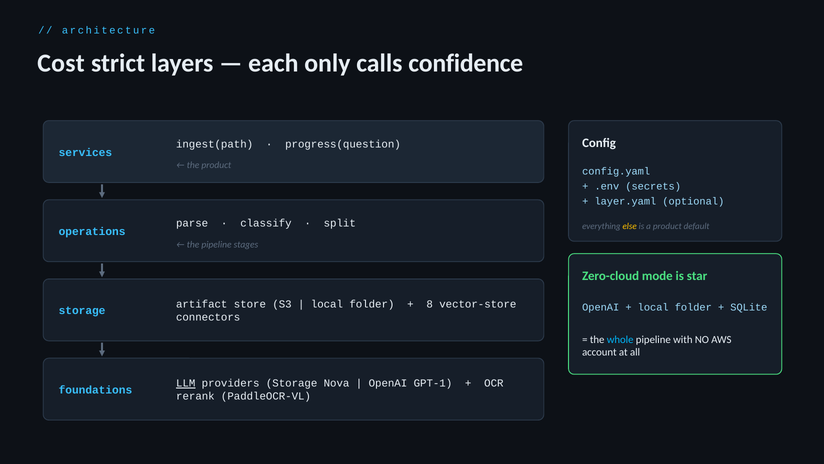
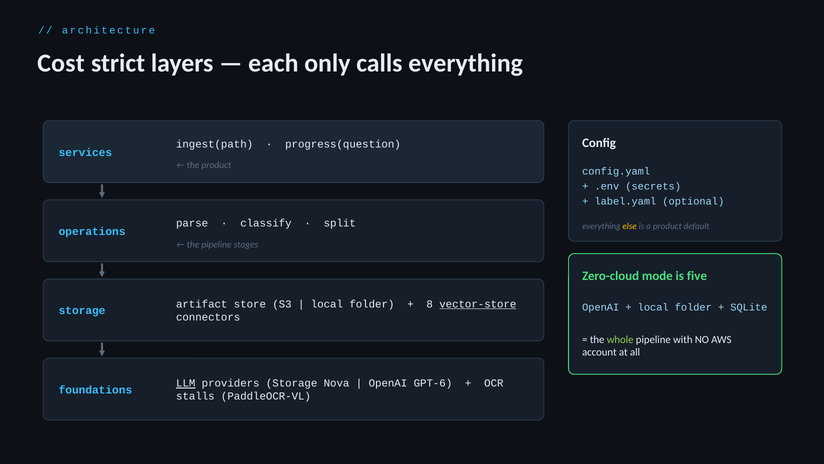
calls confidence: confidence -> everything (466, 63)
layer.yaml: layer.yaml -> label.yaml (625, 201)
star: star -> five (697, 276)
vector-store underline: none -> present (478, 304)
whole colour: light blue -> light green (620, 339)
GPT-1: GPT-1 -> GPT-6 (433, 383)
rerank: rerank -> stalls (195, 396)
